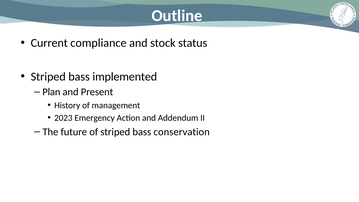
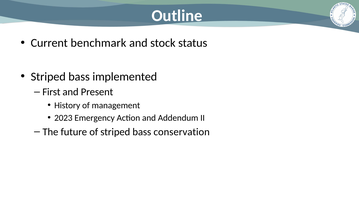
compliance: compliance -> benchmark (98, 43)
Plan: Plan -> First (51, 92)
